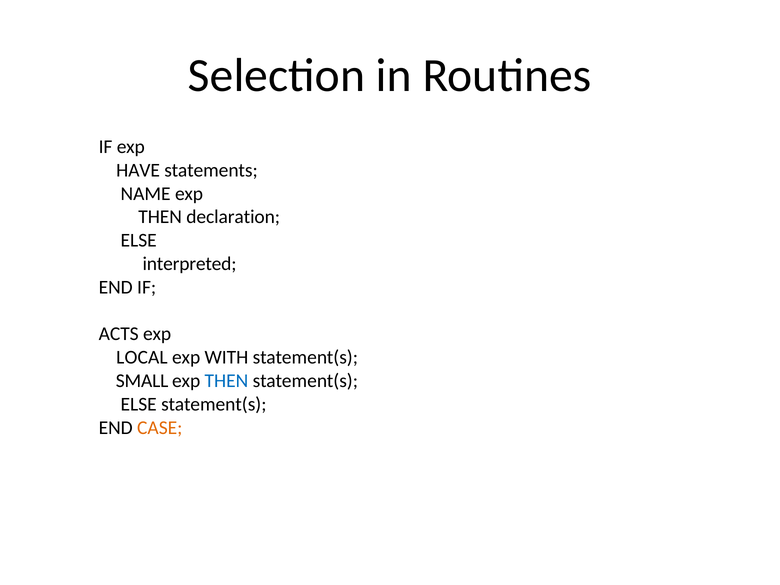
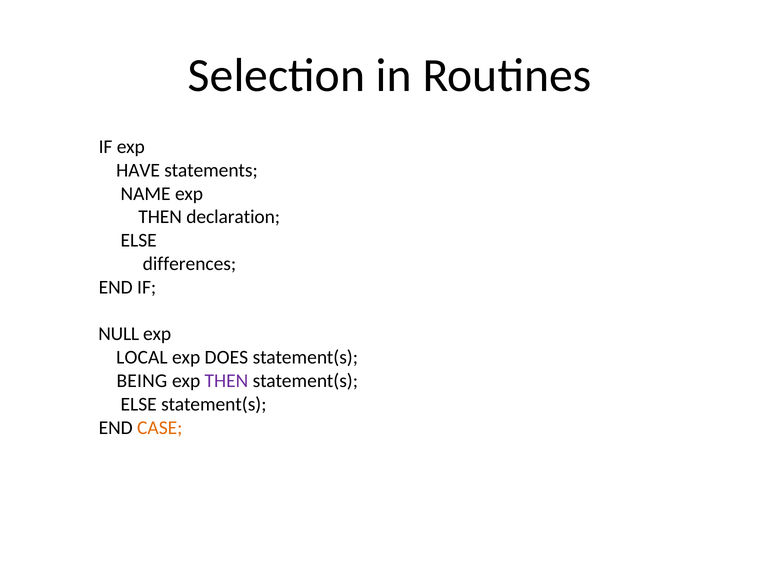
interpreted: interpreted -> differences (189, 264)
ACTS: ACTS -> NULL (119, 334)
WITH: WITH -> DOES (226, 357)
SMALL: SMALL -> BEING (142, 381)
THEN colour: blue -> purple (226, 381)
